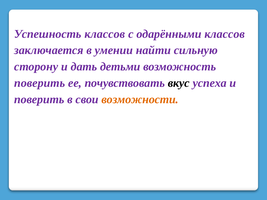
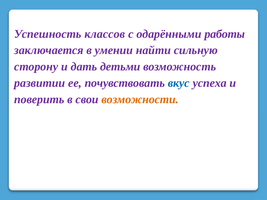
одарёнными классов: классов -> работы (225, 34)
поверить: поверить -> развитии (40, 83)
вкус colour: black -> blue (179, 83)
